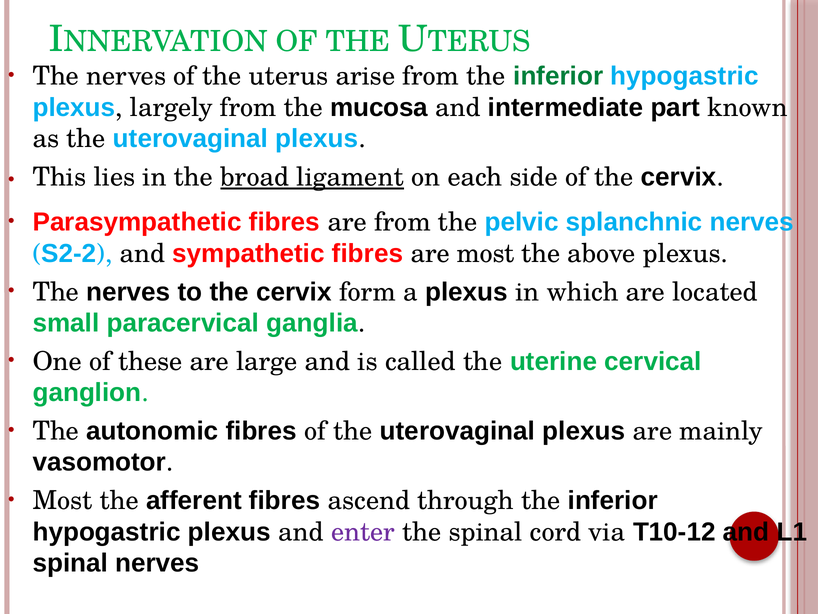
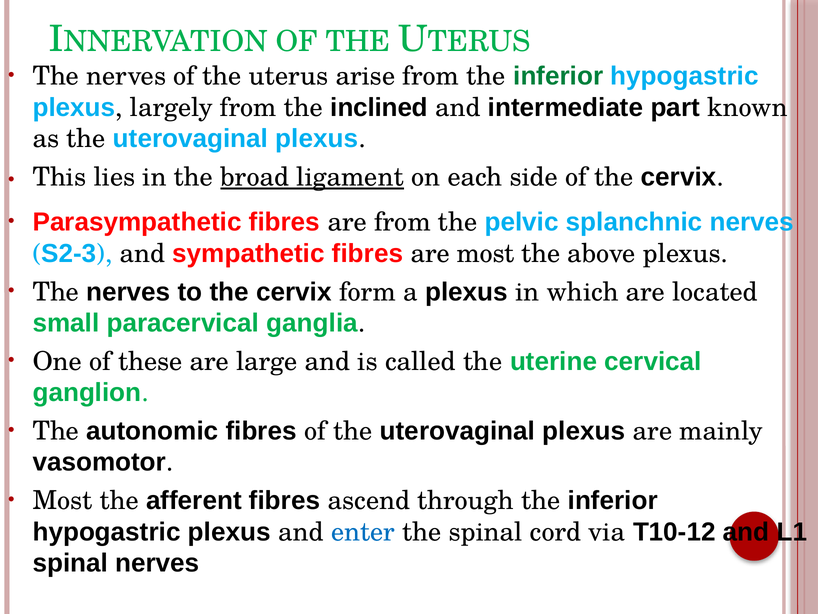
mucosa: mucosa -> inclined (379, 107)
S2-2: S2-2 -> S2-3 (69, 253)
enter colour: purple -> blue (363, 531)
